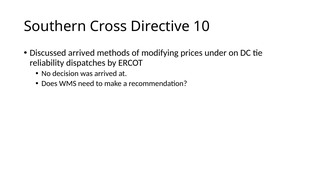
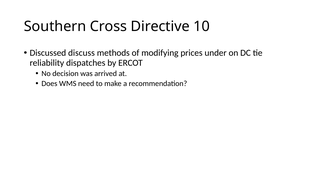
Discussed arrived: arrived -> discuss (81, 53)
